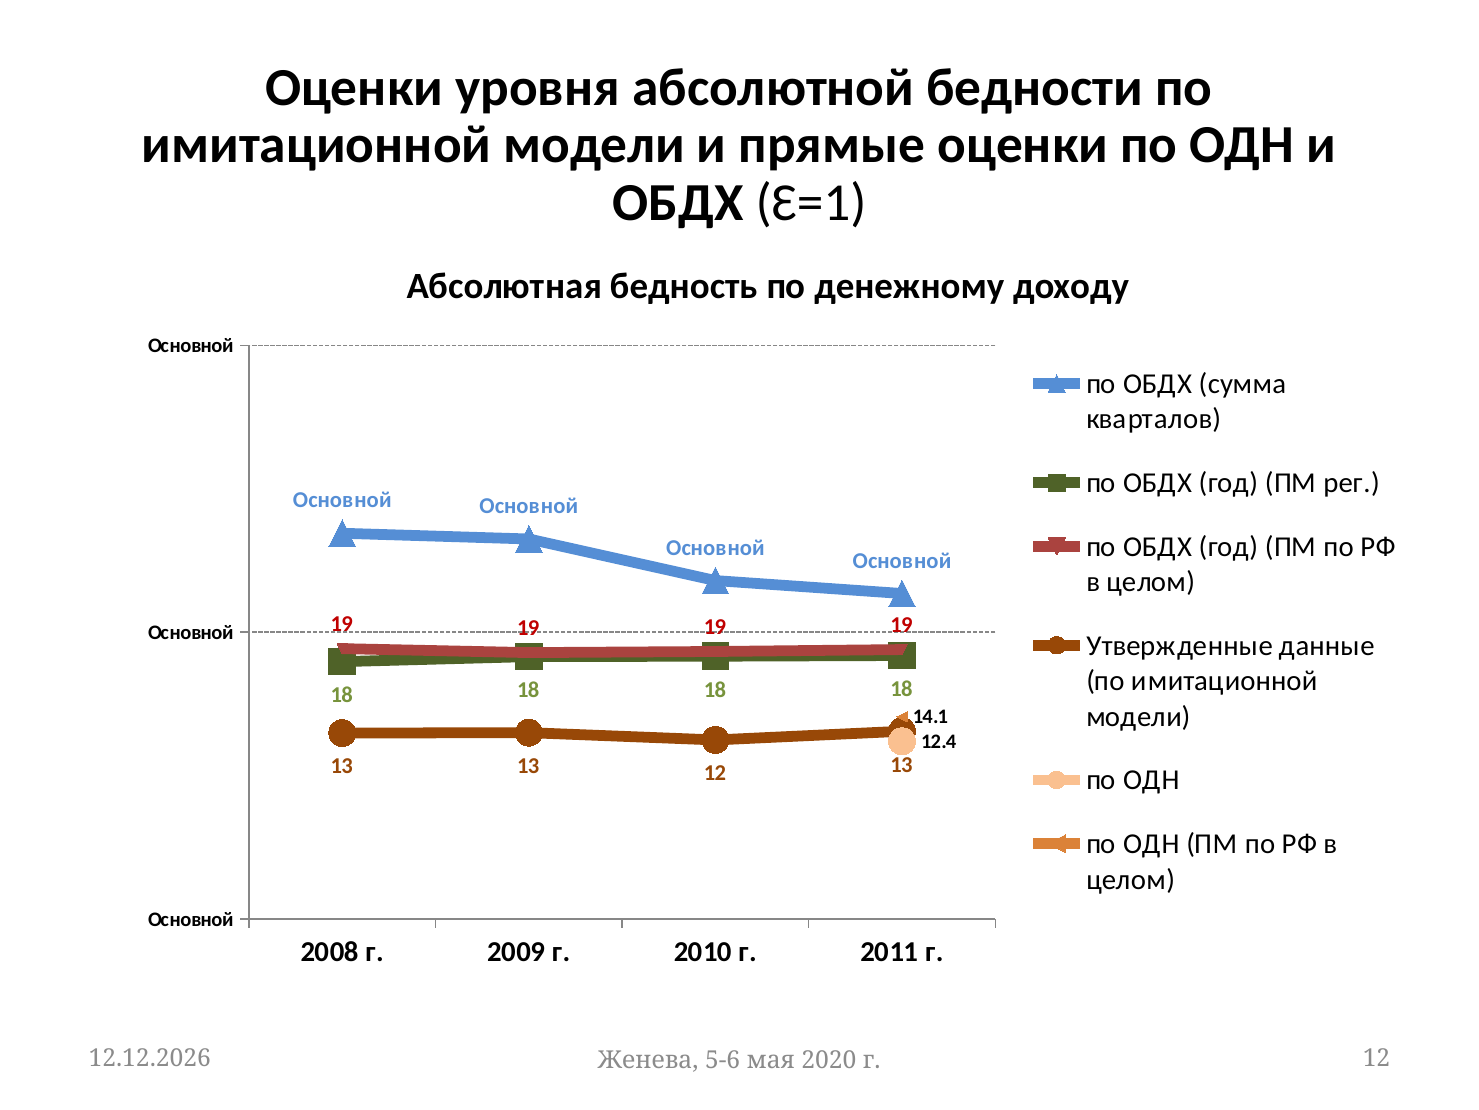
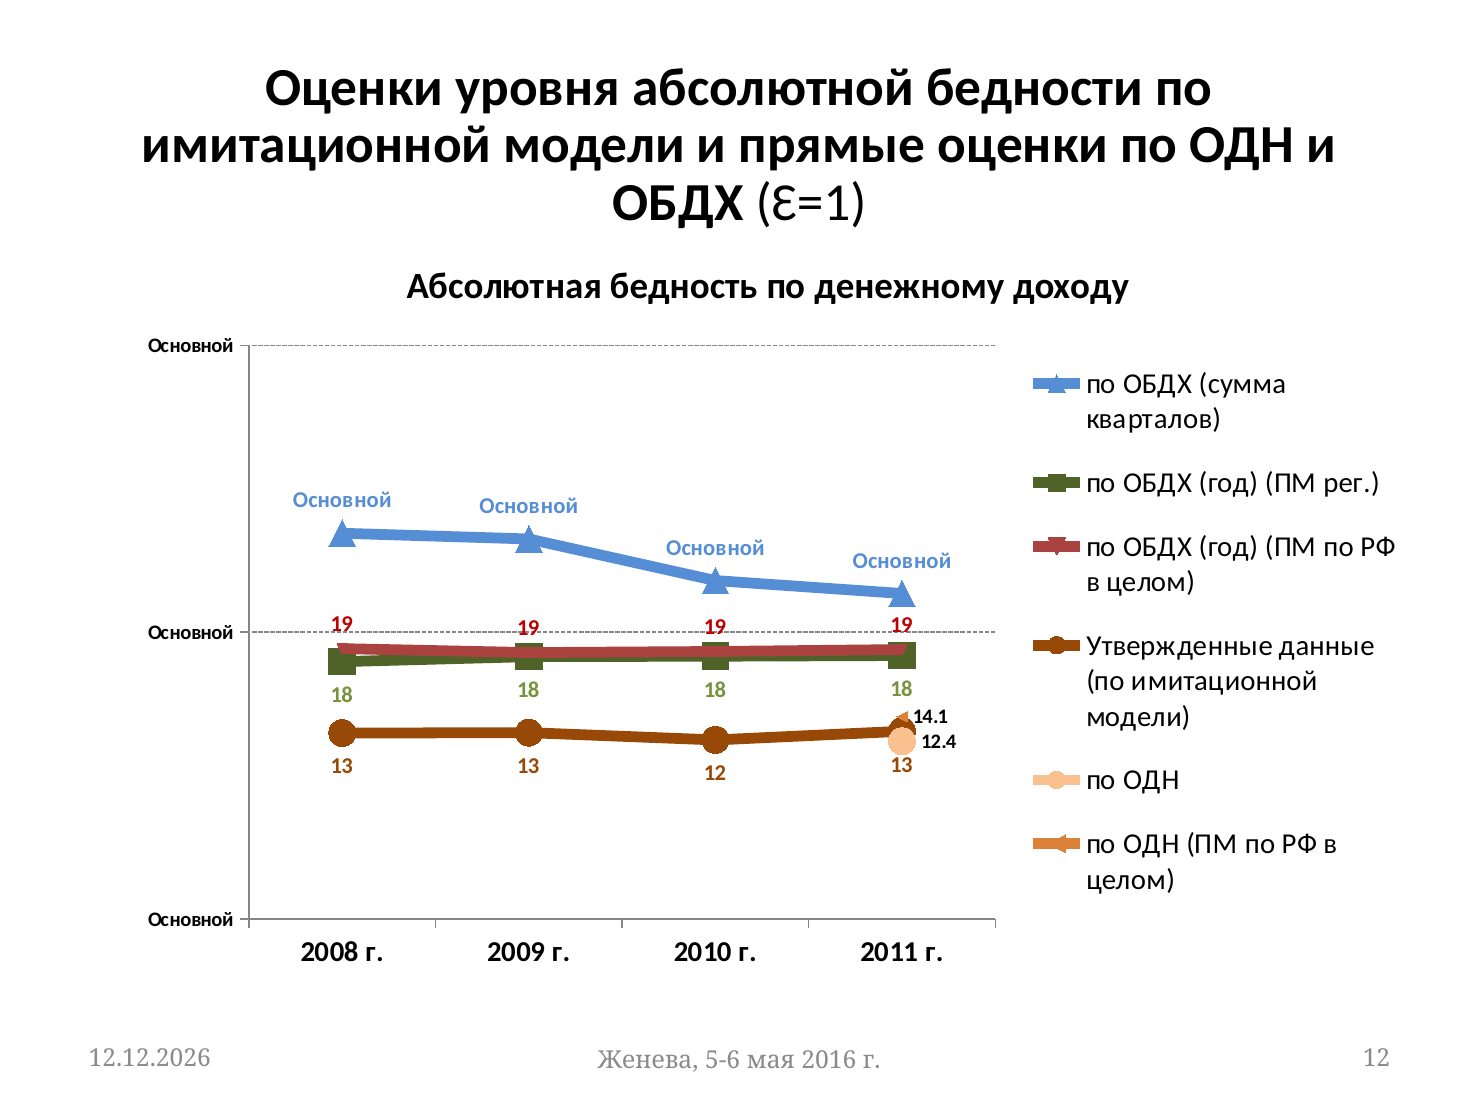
2020: 2020 -> 2016 (829, 1059)
